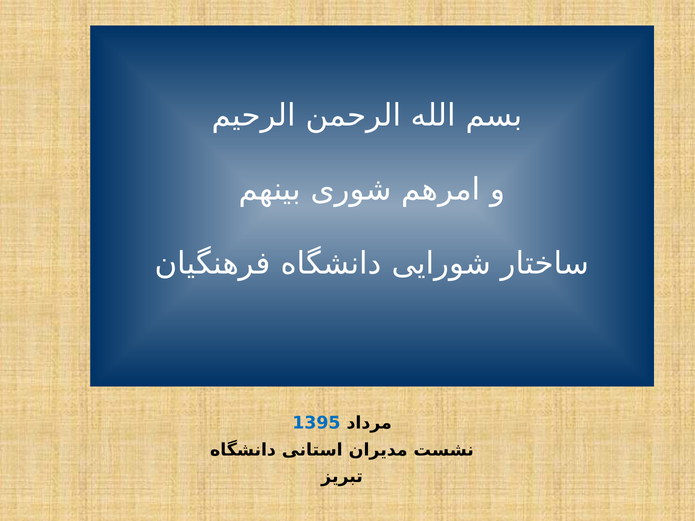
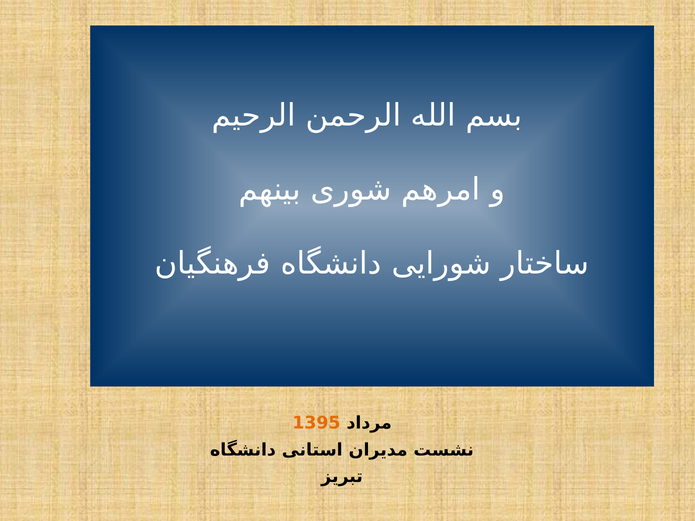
1395 colour: blue -> orange (316, 423)
